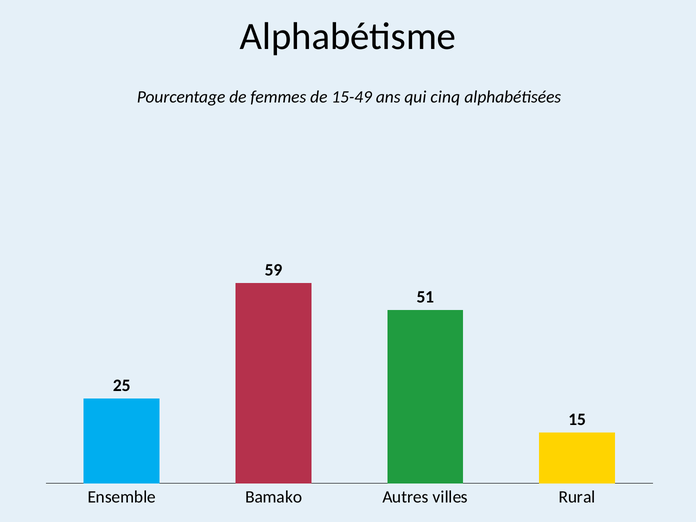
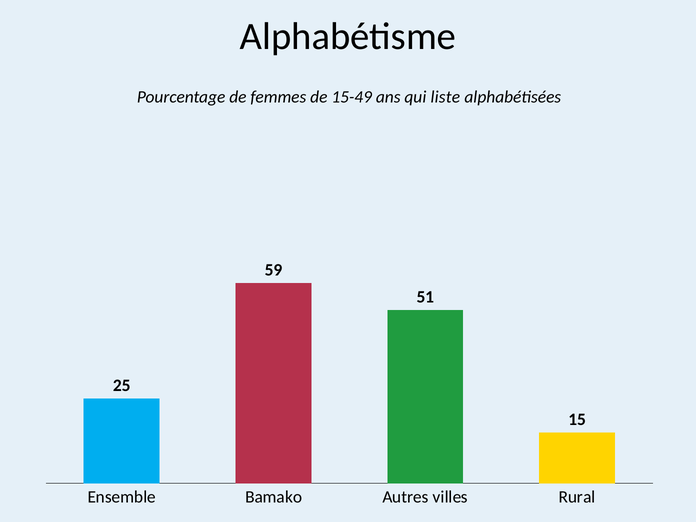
cinq: cinq -> liste (445, 97)
